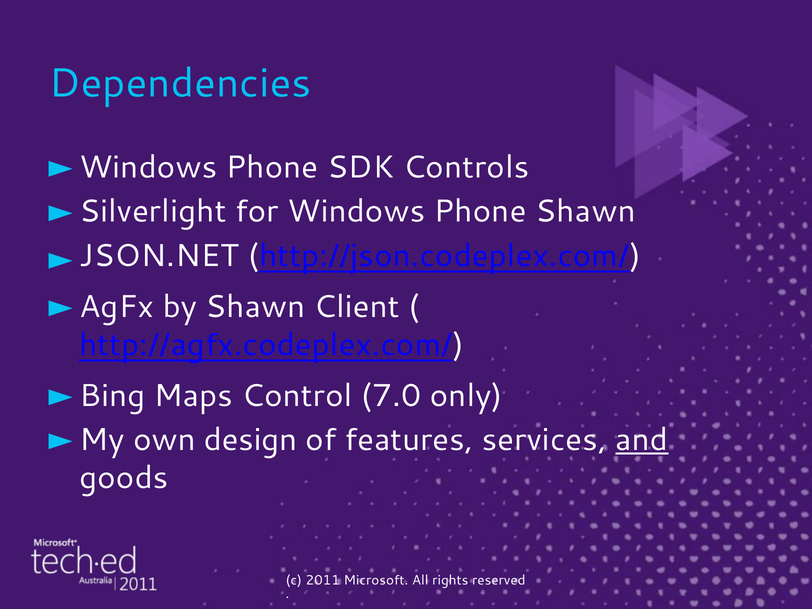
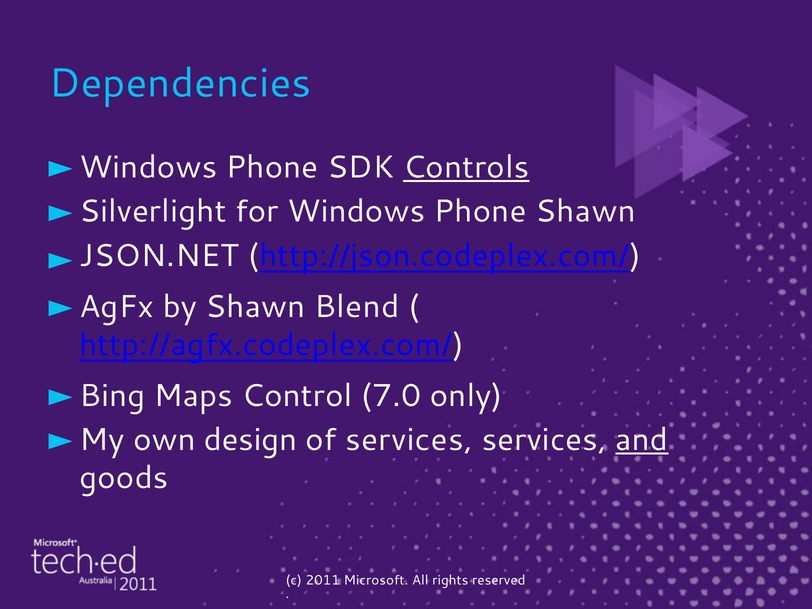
Controls underline: none -> present (466, 167)
Client: Client -> Blend (357, 307)
of features: features -> services (409, 440)
